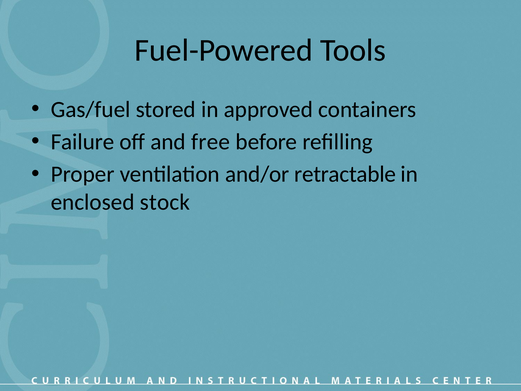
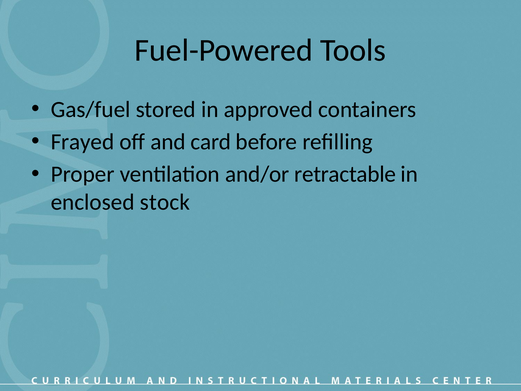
Failure: Failure -> Frayed (83, 142)
free: free -> card (211, 142)
